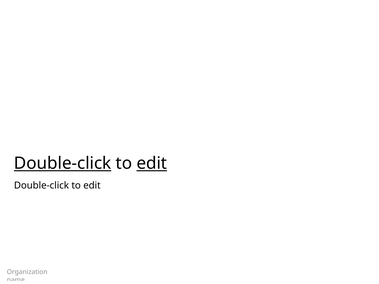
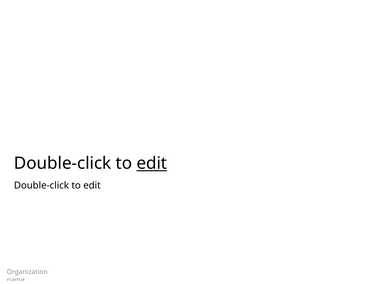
Double-click underline: present -> none (63, 163)
